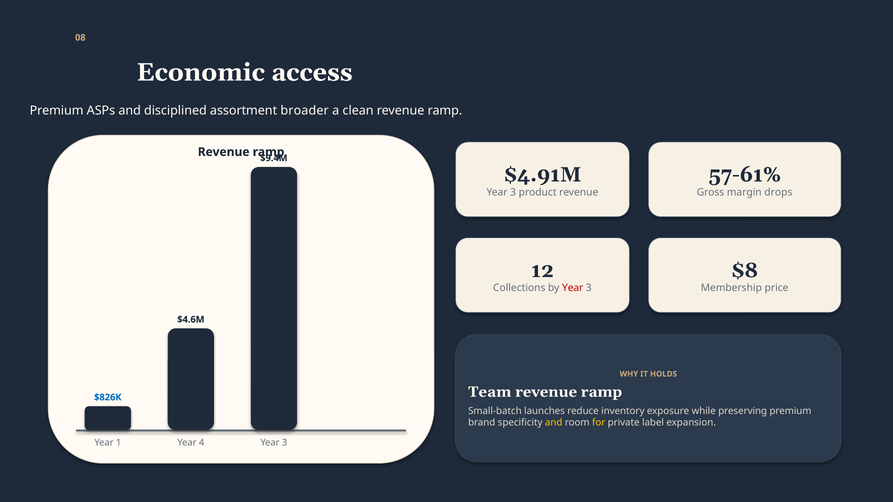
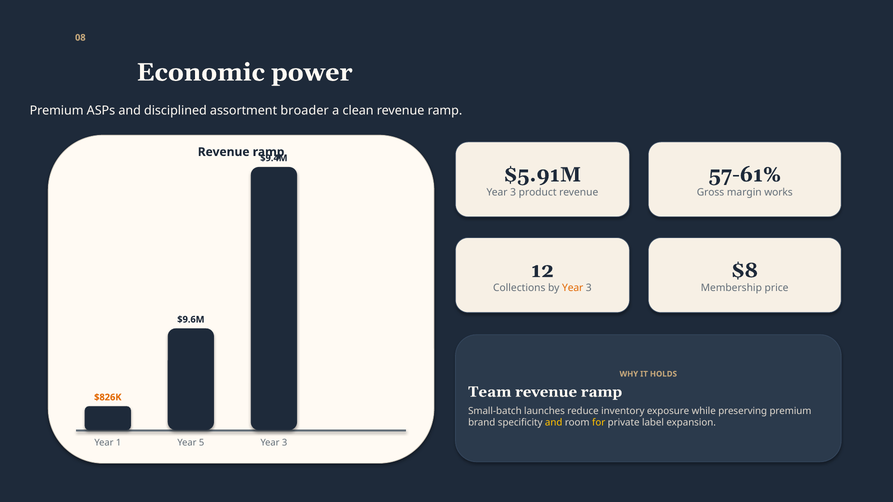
access: access -> power (312, 72)
$4.91M: $4.91M -> $5.91M (542, 175)
drops: drops -> works (779, 192)
Year colour: red -> orange (573, 288)
$4.6M: $4.6M -> $9.6M (191, 320)
$826K colour: blue -> orange (108, 398)
4: 4 -> 5 (202, 443)
